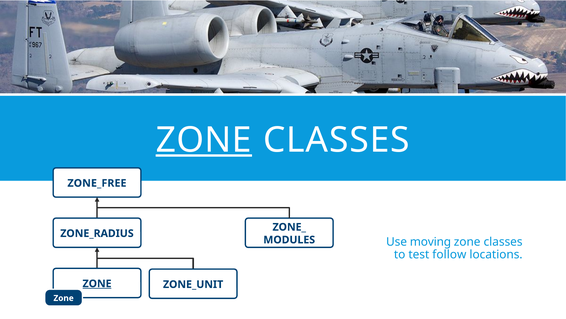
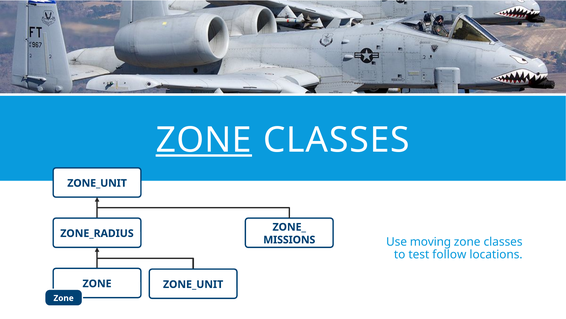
ZONE_FREE: ZONE_FREE -> ZONE_UNIT (97, 183)
MODULES: MODULES -> MISSIONS (289, 239)
ZONE underline: present -> none (97, 283)
